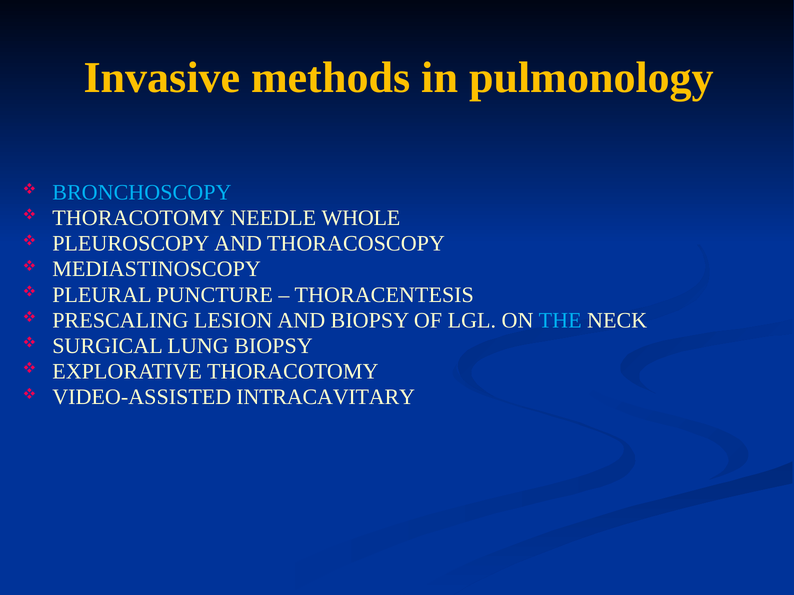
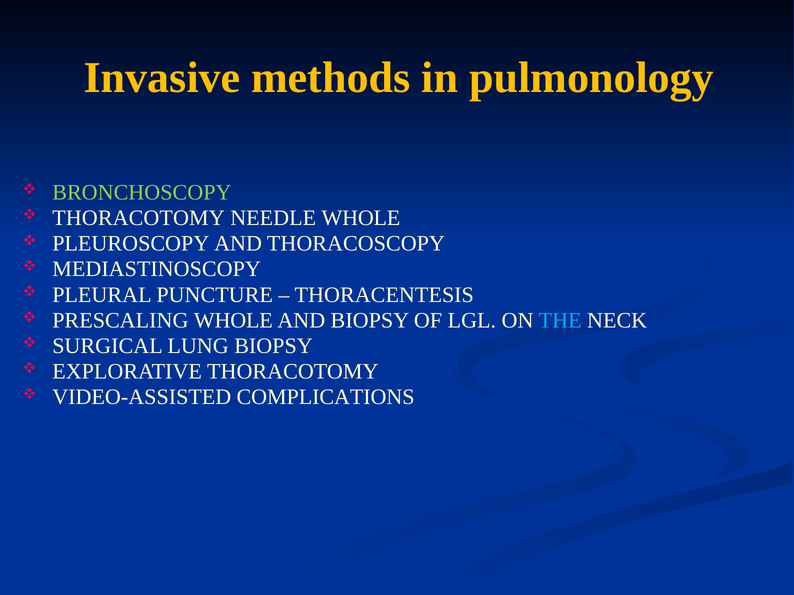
BRONCHOSCOPY colour: light blue -> light green (142, 193)
PRESCALING LESION: LESION -> WHOLE (233, 321)
INTRACAVITARY: INTRACAVITARY -> COMPLICATIONS (326, 397)
